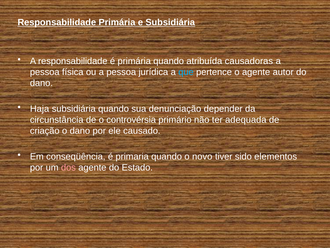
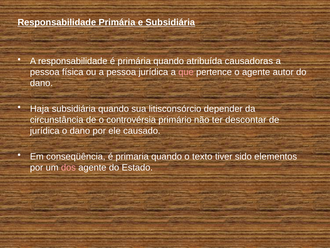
que colour: light blue -> pink (186, 72)
denunciação: denunciação -> litisconsórcio (175, 109)
adequada: adequada -> descontar (246, 120)
criação: criação -> jurídica (45, 131)
novo: novo -> texto (202, 156)
